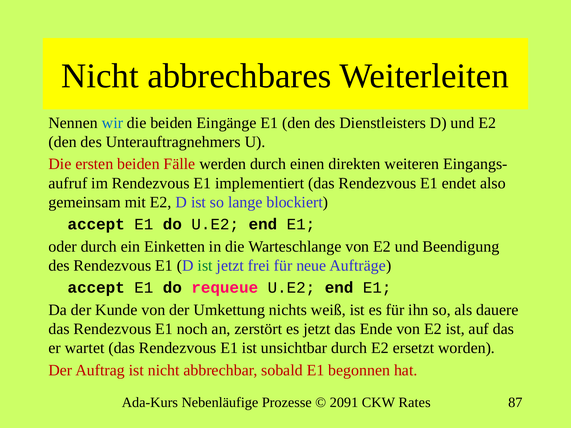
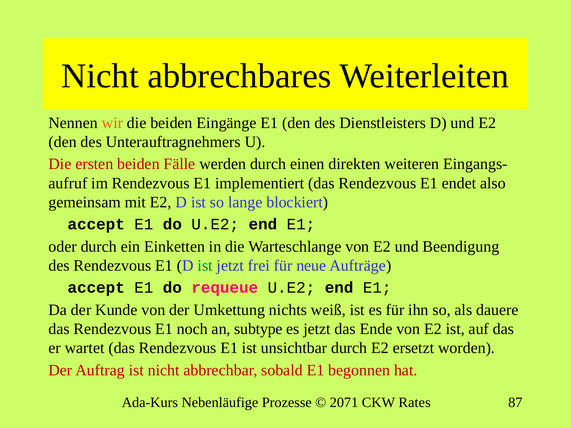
wir colour: blue -> orange (112, 123)
zerstört: zerstört -> subtype (258, 329)
2091: 2091 -> 2071 (344, 403)
